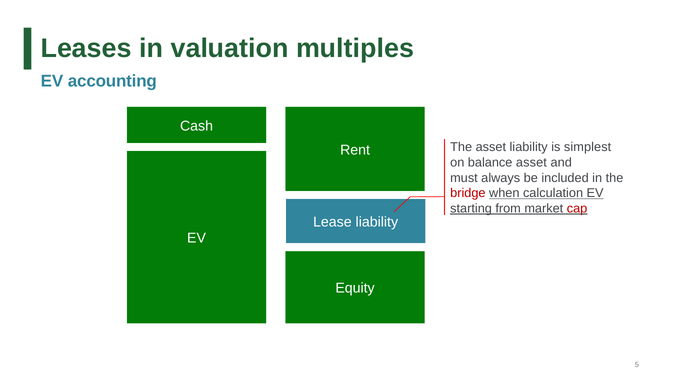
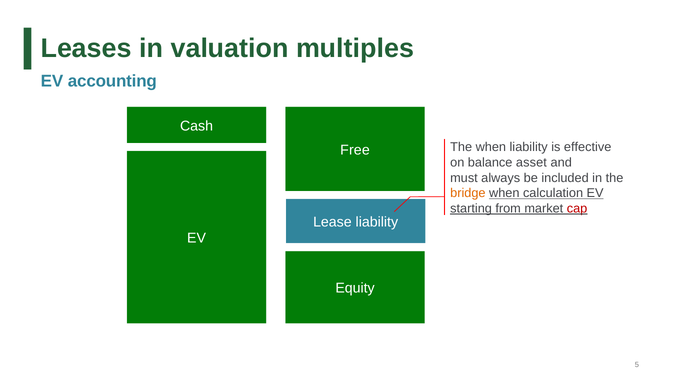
The asset: asset -> when (491, 147)
simplest: simplest -> effective (588, 147)
Rent: Rent -> Free (355, 150)
bridge colour: red -> orange (468, 193)
